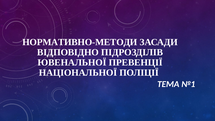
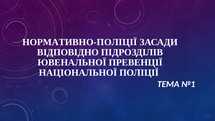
НОРМАТИВНО-МЕТОДИ: НОРМАТИВНО-МЕТОДИ -> НОРМАТИВНО-ПОЛІЦІЇ (80, 42)
